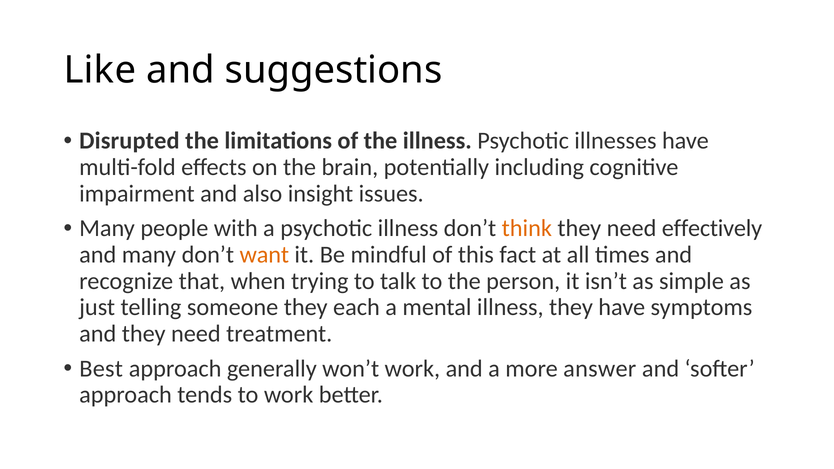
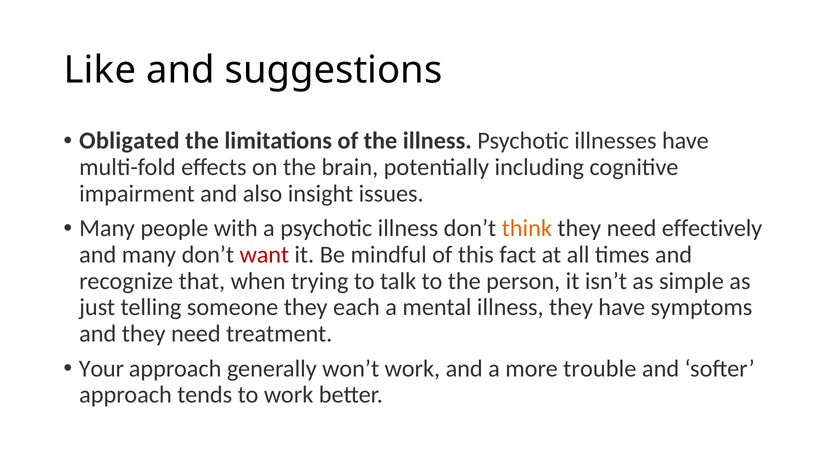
Disrupted: Disrupted -> Obligated (129, 141)
want colour: orange -> red (264, 255)
Best: Best -> Your (101, 369)
answer: answer -> trouble (600, 369)
